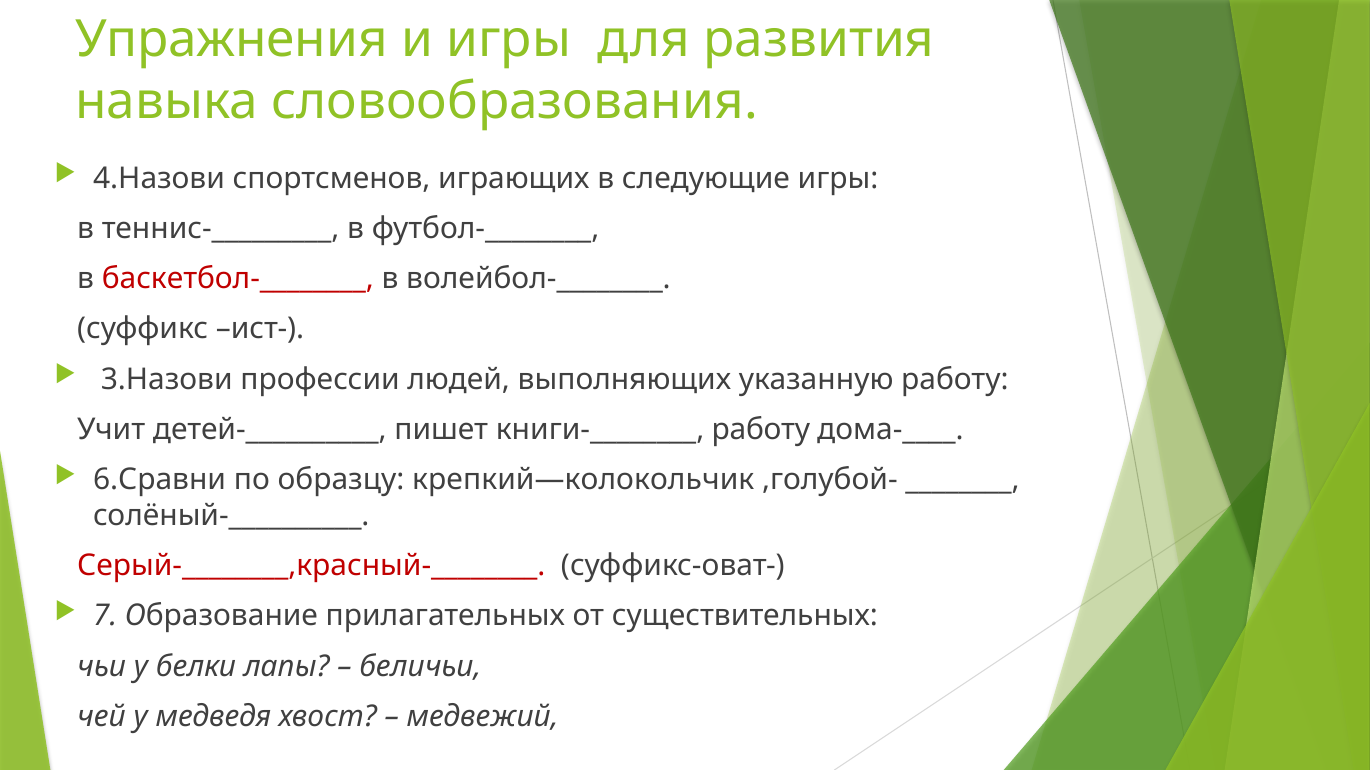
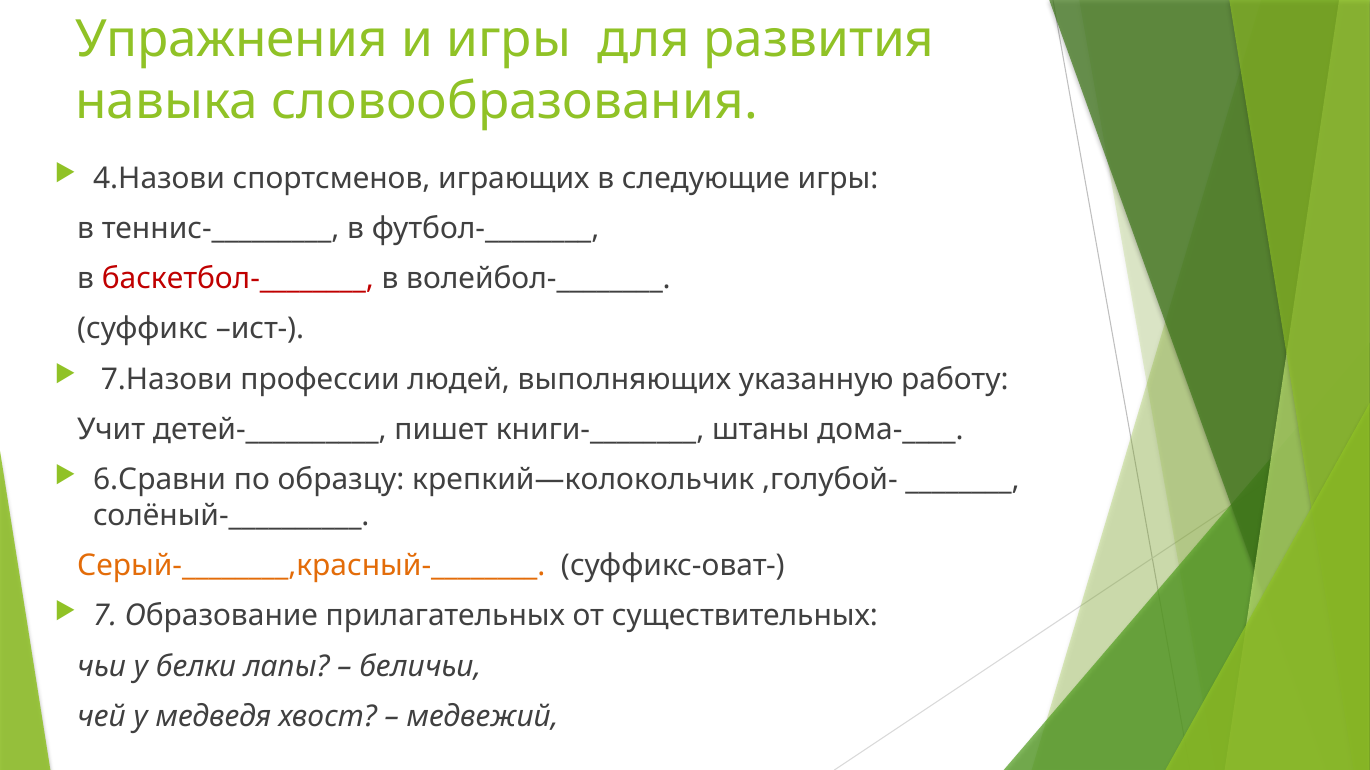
3.Назови: 3.Назови -> 7.Назови (167, 380)
книги-________ работу: работу -> штаны (761, 430)
Серый-________,красный-________ colour: red -> orange (311, 566)
